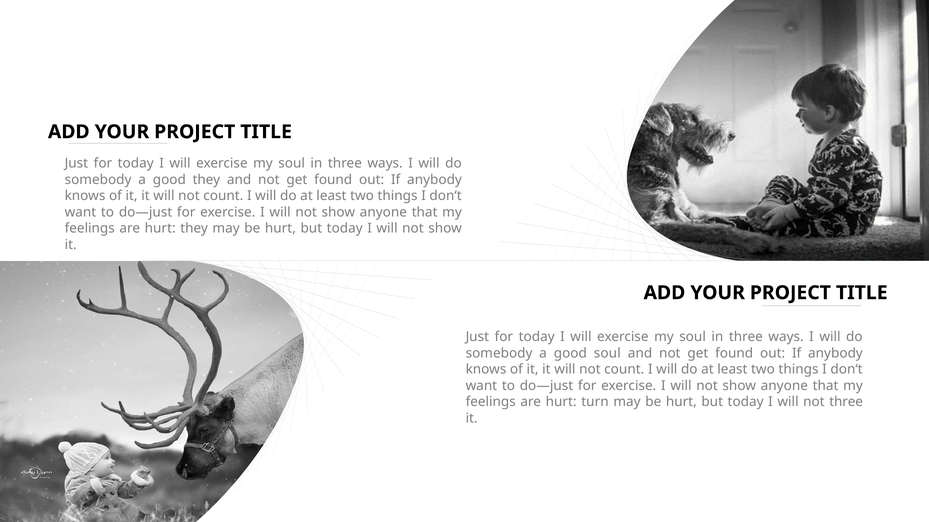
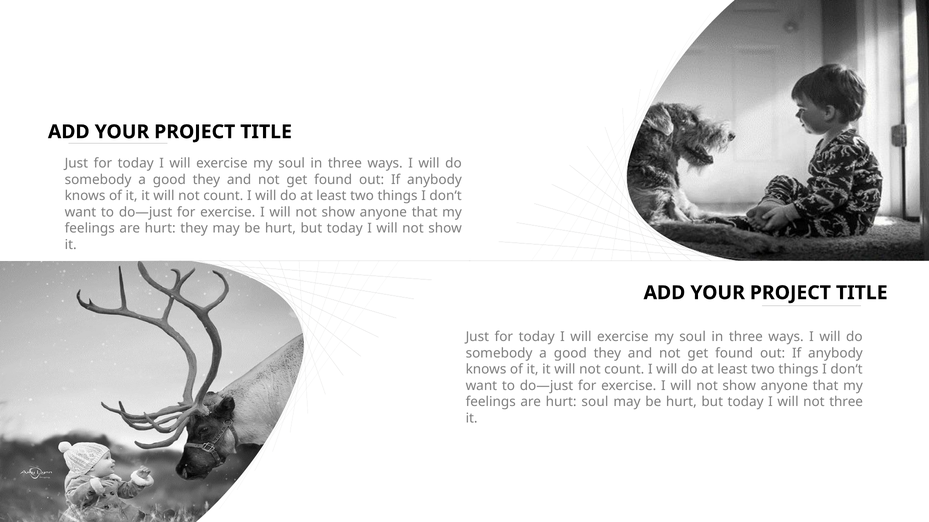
soul: soul -> they (607, 353)
hurt turn: turn -> soul (595, 402)
